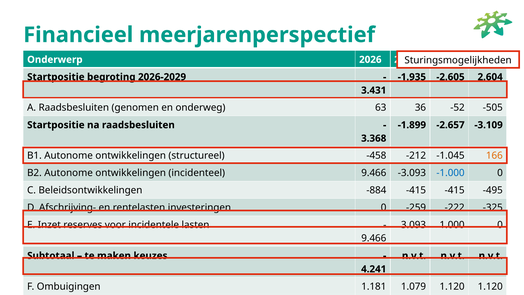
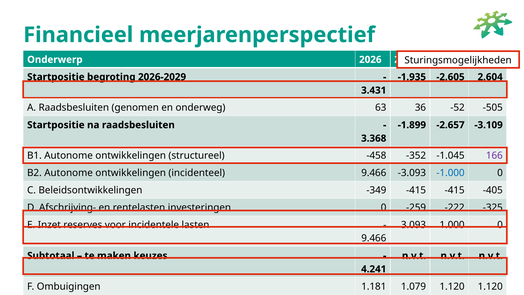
-212: -212 -> -352 (416, 156)
166 colour: orange -> purple (494, 156)
-884: -884 -> -349 (376, 190)
-495: -495 -> -405 (493, 190)
